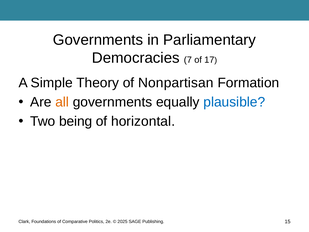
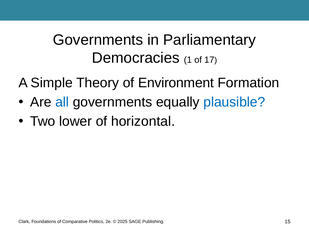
7: 7 -> 1 (188, 60)
Nonpartisan: Nonpartisan -> Environment (176, 83)
all colour: orange -> blue (62, 102)
being: being -> lower (76, 121)
